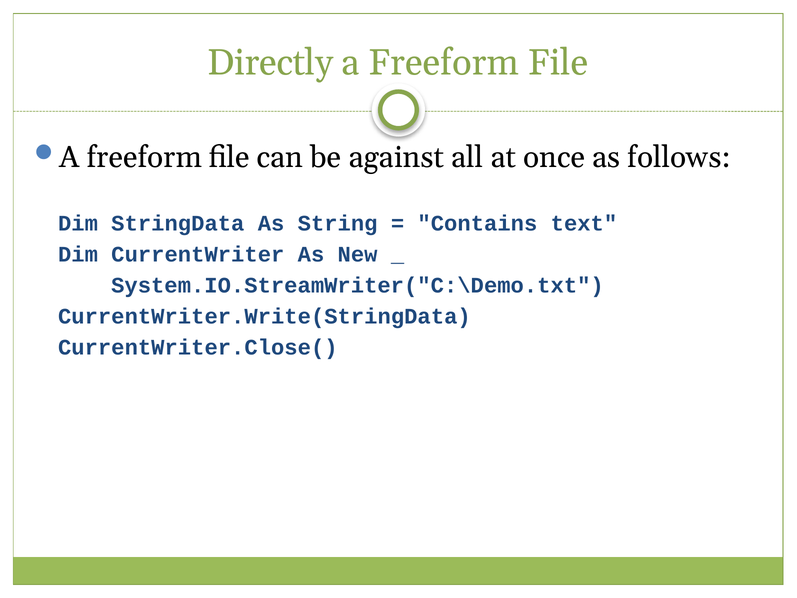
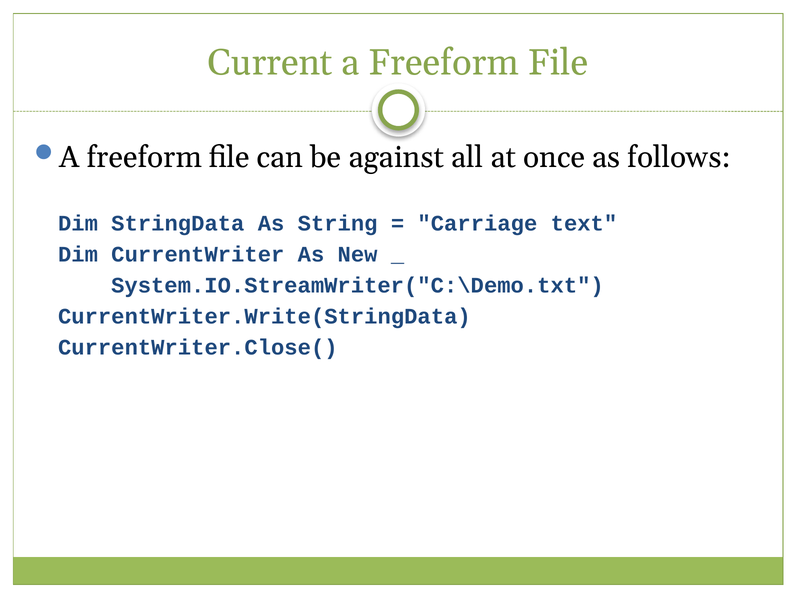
Directly: Directly -> Current (270, 63)
Contains: Contains -> Carriage (477, 223)
